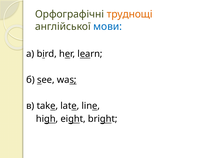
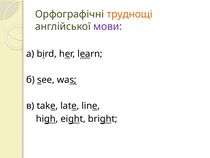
мови colour: blue -> purple (108, 26)
